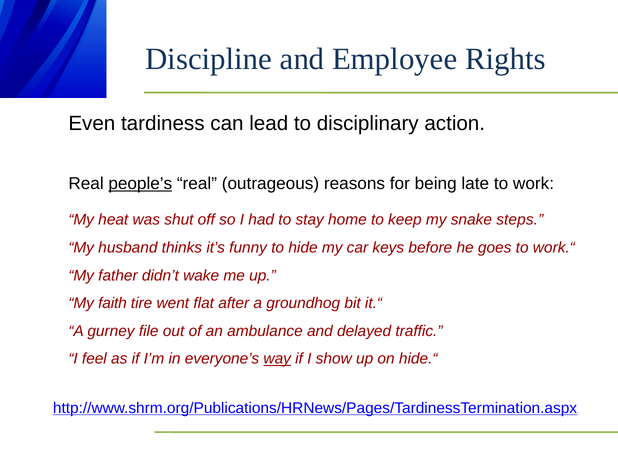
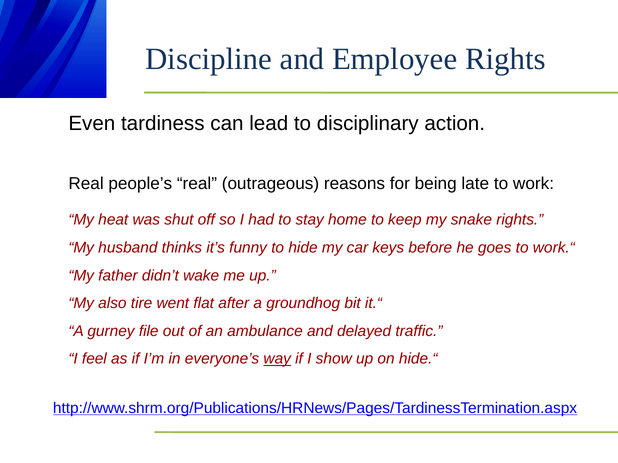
people’s underline: present -> none (140, 184)
snake steps: steps -> rights (520, 220)
faith: faith -> also (112, 304)
